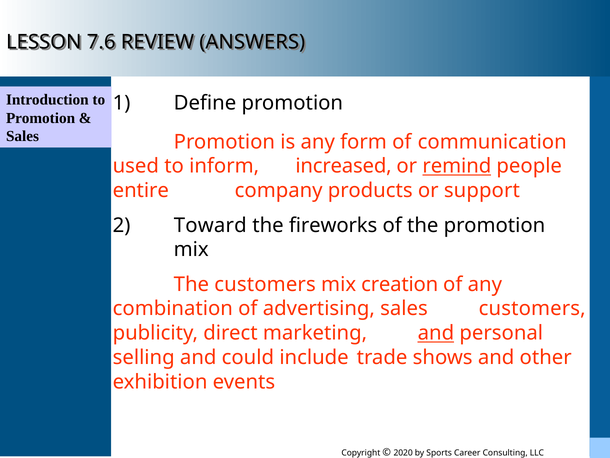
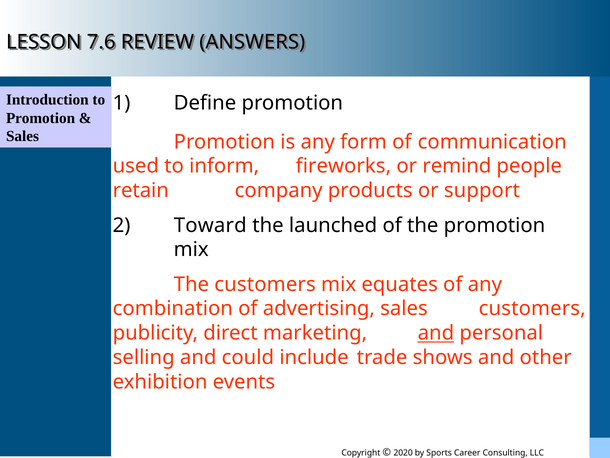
increased: increased -> fireworks (343, 166)
remind underline: present -> none (457, 166)
entire: entire -> retain (141, 190)
fireworks: fireworks -> launched (333, 225)
creation: creation -> equates (400, 284)
